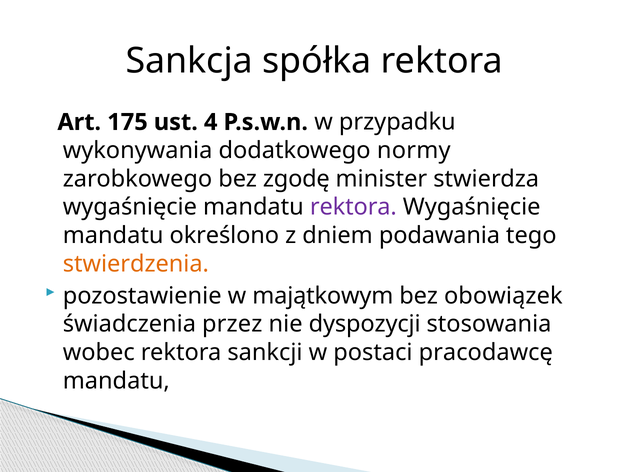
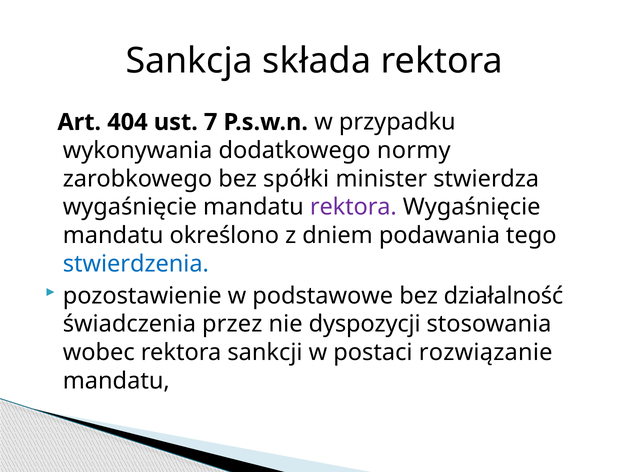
spółka: spółka -> składa (317, 61)
175: 175 -> 404 (127, 122)
4: 4 -> 7 (211, 122)
zgodę: zgodę -> spółki (296, 179)
stwierdzenia colour: orange -> blue (136, 264)
majątkowym: majątkowym -> podstawowe (323, 296)
obowiązek: obowiązek -> działalność (503, 296)
pracodawcę: pracodawcę -> rozwiązanie (486, 352)
